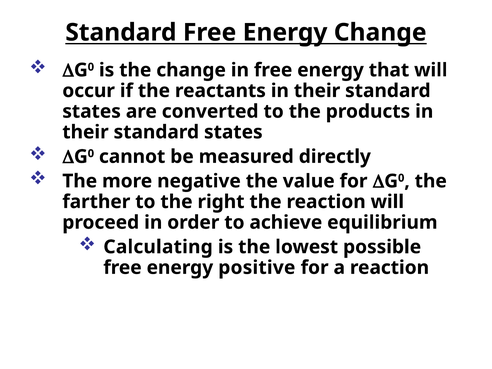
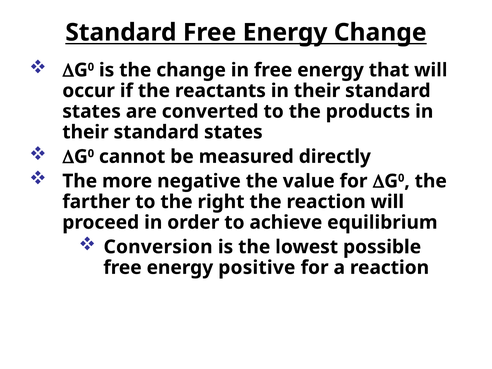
Calculating: Calculating -> Conversion (158, 247)
